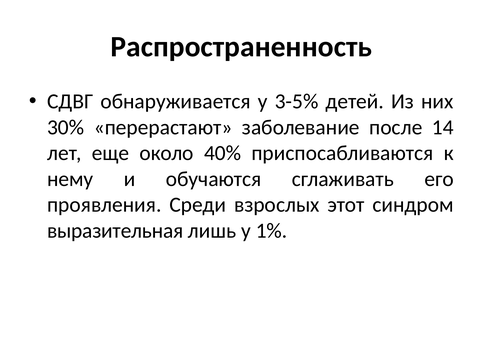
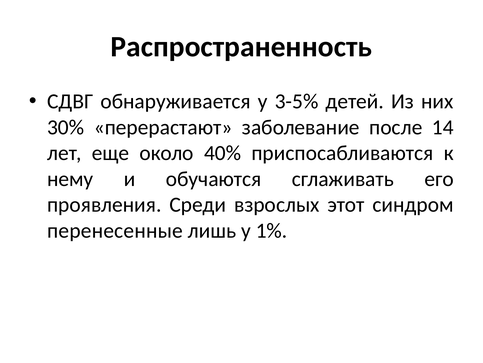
выразительная: выразительная -> перенесенные (115, 230)
